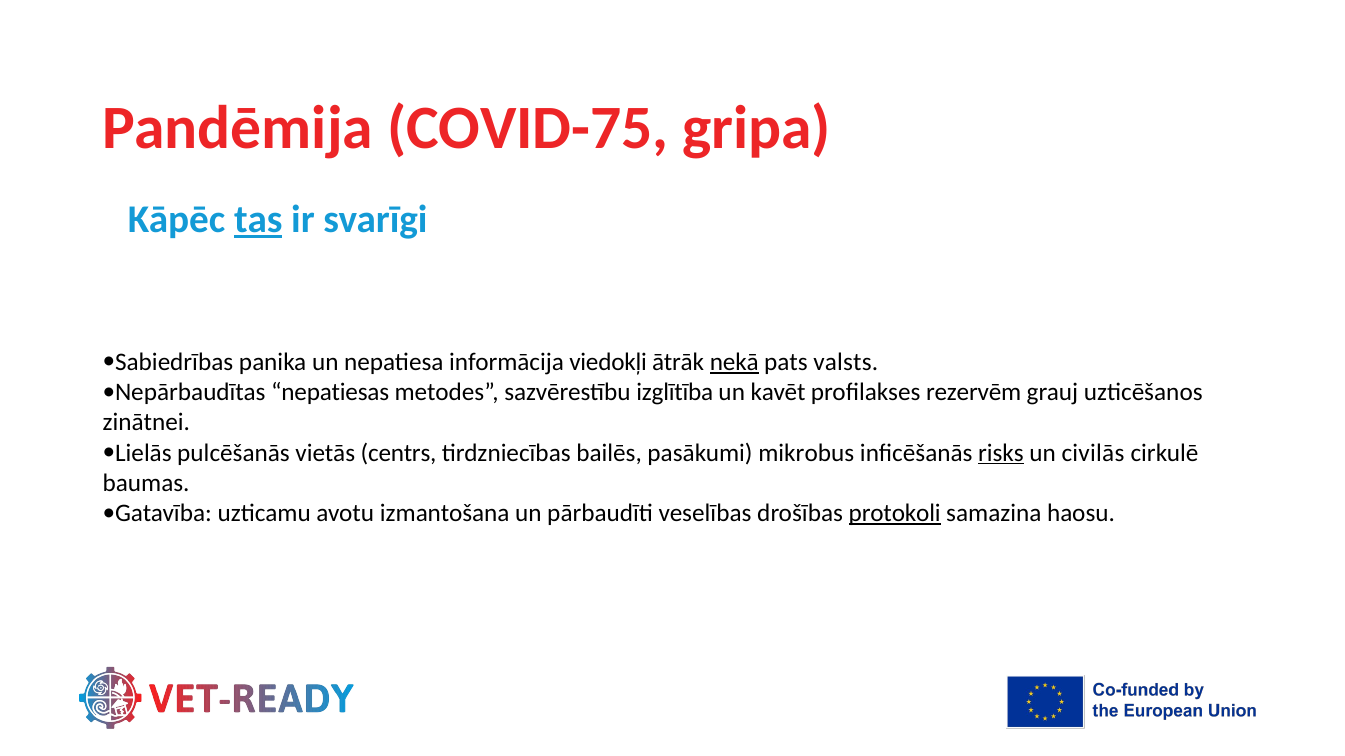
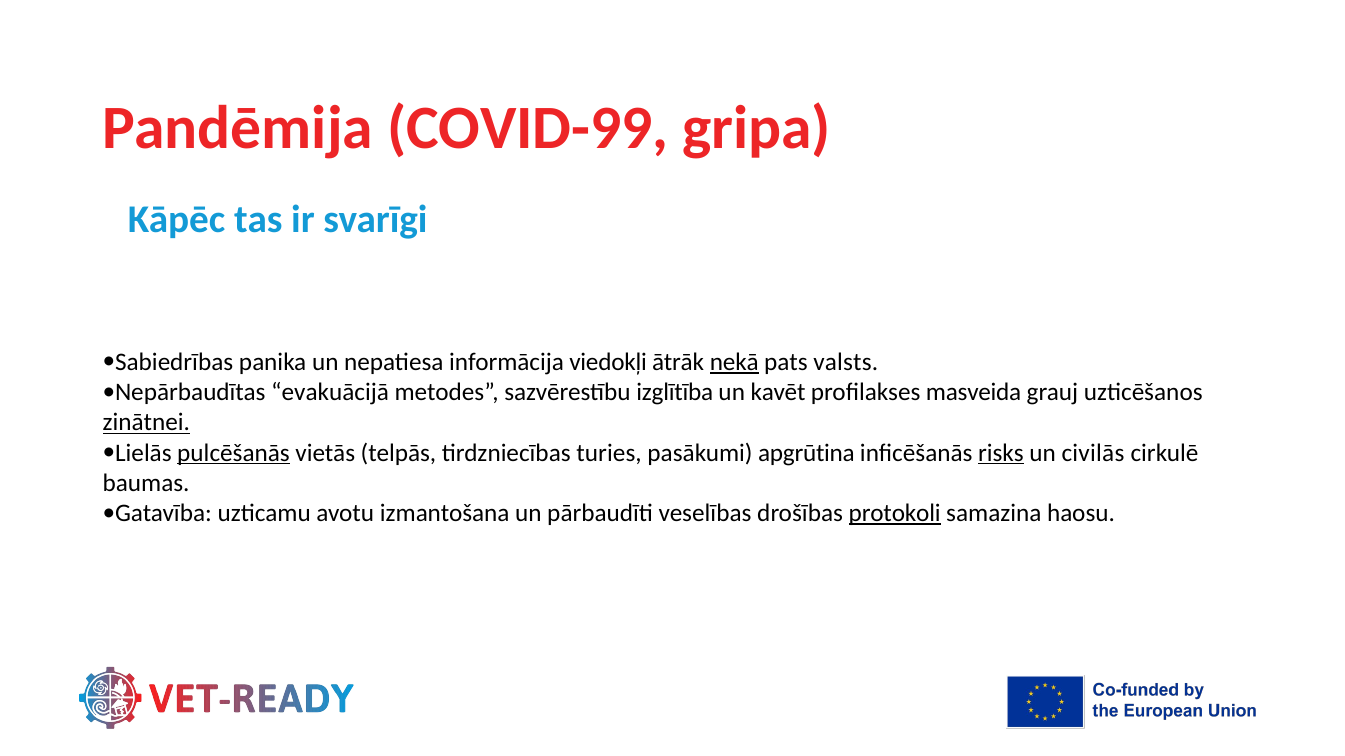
COVID-75: COVID-75 -> COVID-99 (528, 129)
tas underline: present -> none (258, 220)
nepatiesas: nepatiesas -> evakuācijā (330, 393)
rezervēm: rezervēm -> masveida (974, 393)
zinātnei underline: none -> present (146, 423)
pulcēšanās underline: none -> present (234, 453)
centrs: centrs -> telpās (398, 453)
bailēs: bailēs -> turies (609, 453)
mikrobus: mikrobus -> apgrūtina (806, 453)
